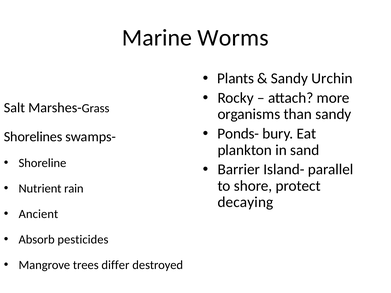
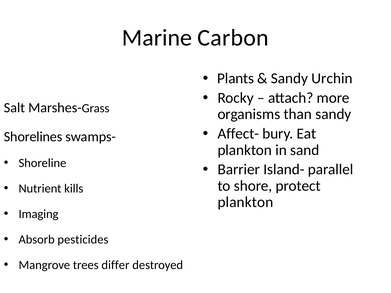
Worms: Worms -> Carbon (233, 38)
Ponds-: Ponds- -> Affect- (238, 134)
rain: rain -> kills (74, 189)
decaying: decaying -> plankton (245, 202)
Ancient: Ancient -> Imaging (39, 214)
